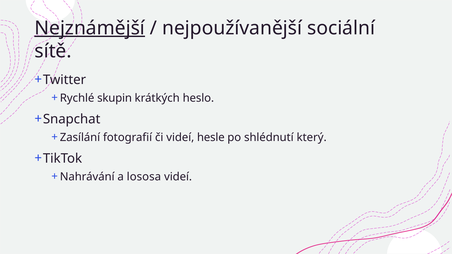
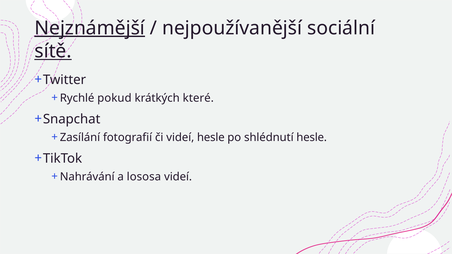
sítě underline: none -> present (53, 51)
skupin: skupin -> pokud (114, 98)
heslo: heslo -> které (198, 98)
shlédnutí který: který -> hesle (312, 137)
